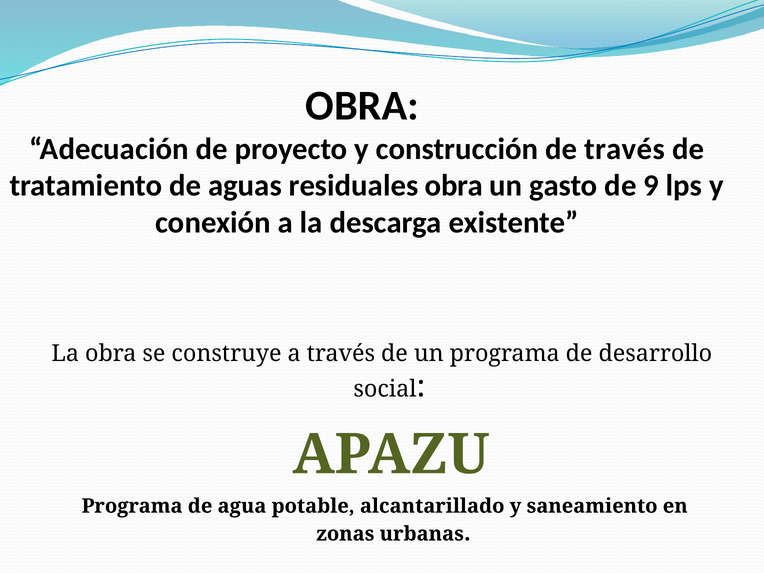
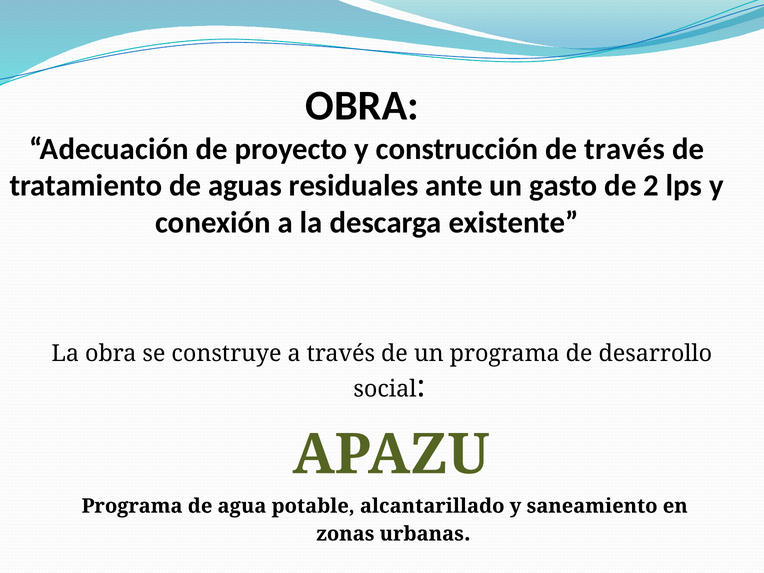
residuales obra: obra -> ante (454, 186)
9: 9 -> 2 (651, 186)
